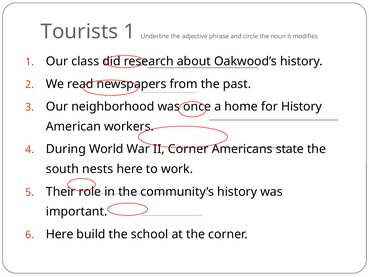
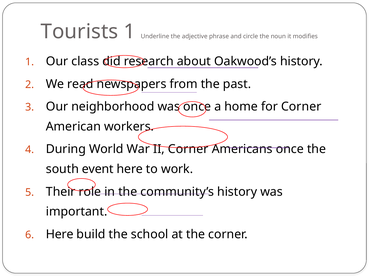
for History: History -> Corner (301, 107)
Americans state: state -> once (290, 149)
nests: nests -> event (98, 169)
